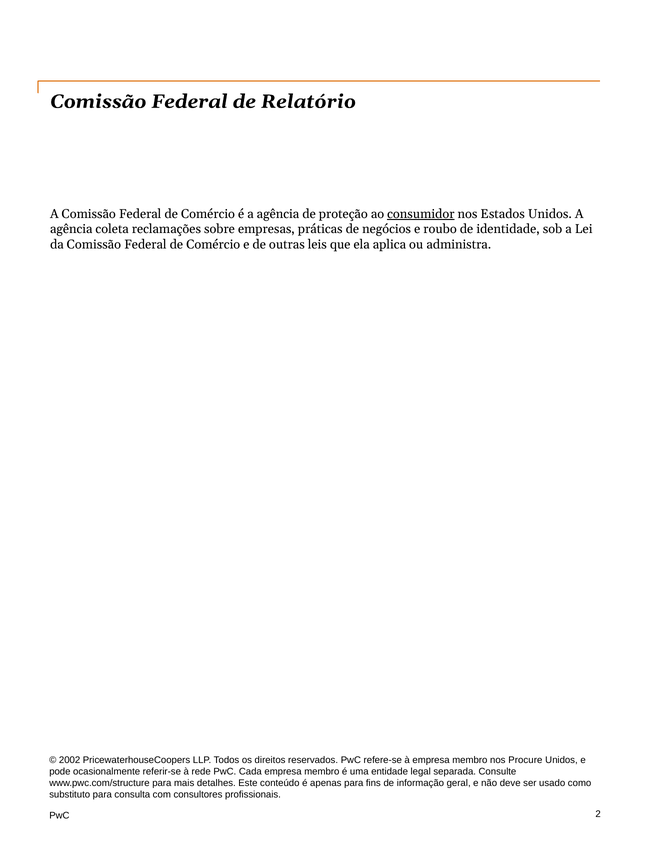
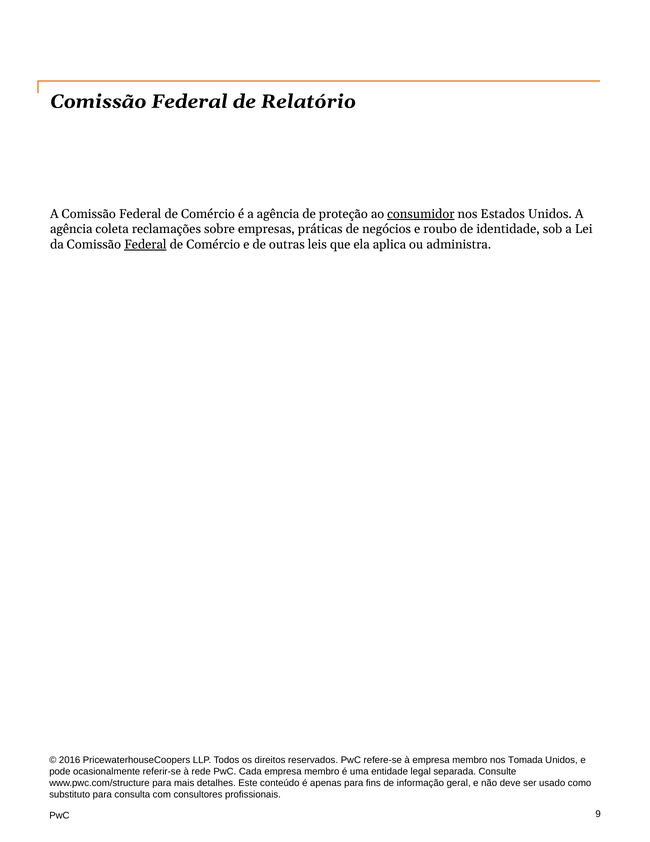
Federal underline: none -> present (145, 244)
2002: 2002 -> 2016 (70, 759)
Procure: Procure -> Tomada (525, 759)
2: 2 -> 9 (598, 814)
